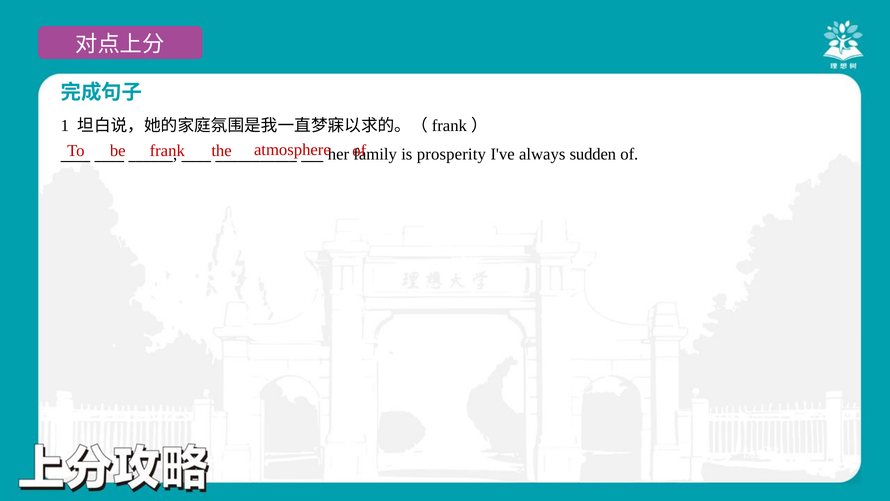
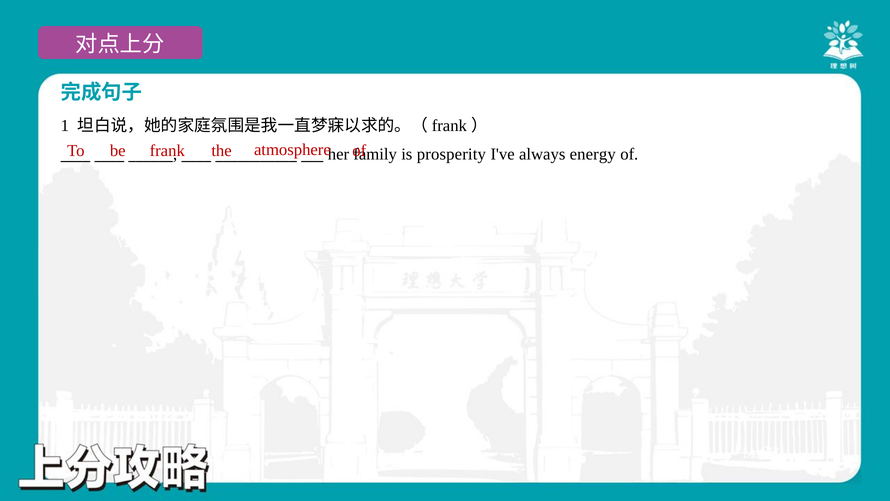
sudden: sudden -> energy (593, 154)
